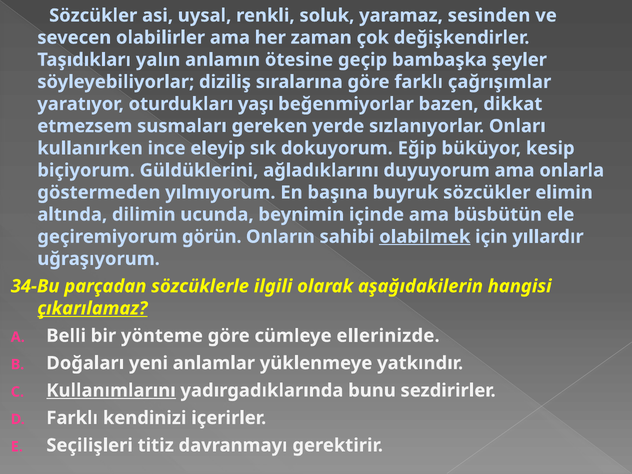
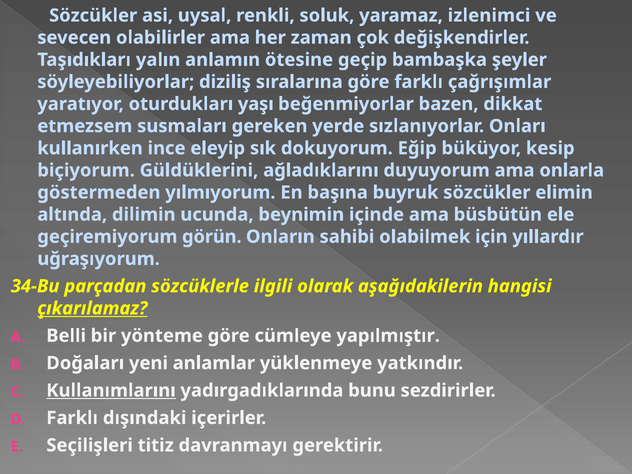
sesinden: sesinden -> izlenimci (489, 16)
olabilmek underline: present -> none (425, 237)
ellerinizde: ellerinizde -> yapılmıştır (388, 336)
kendinizi: kendinizi -> dışındaki (145, 418)
